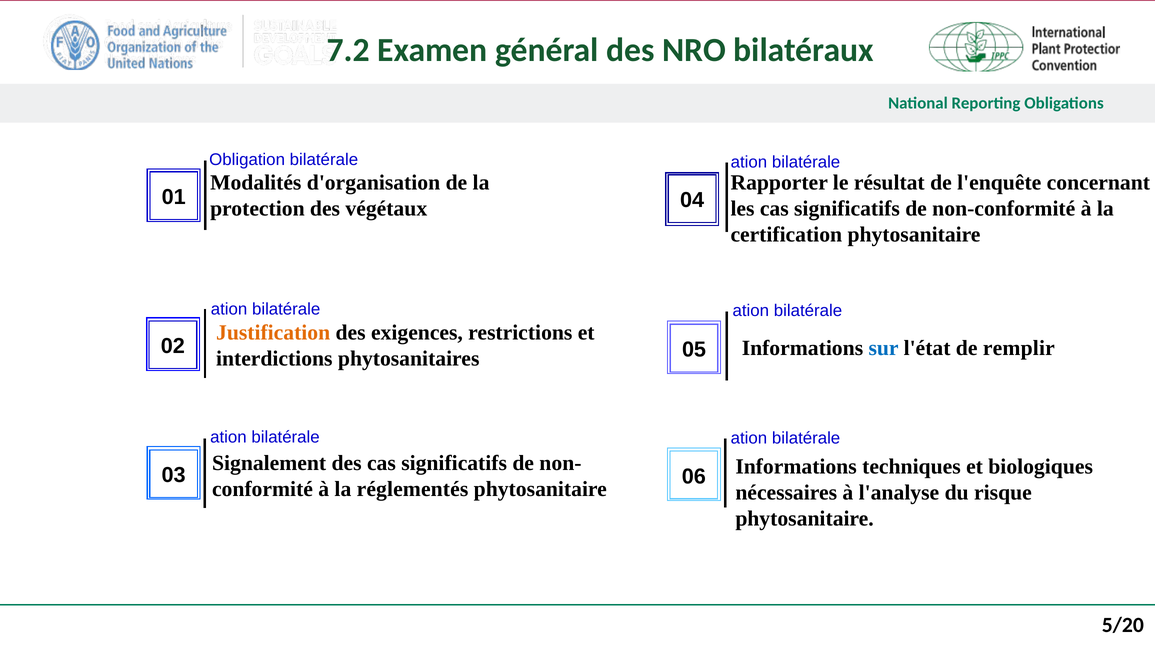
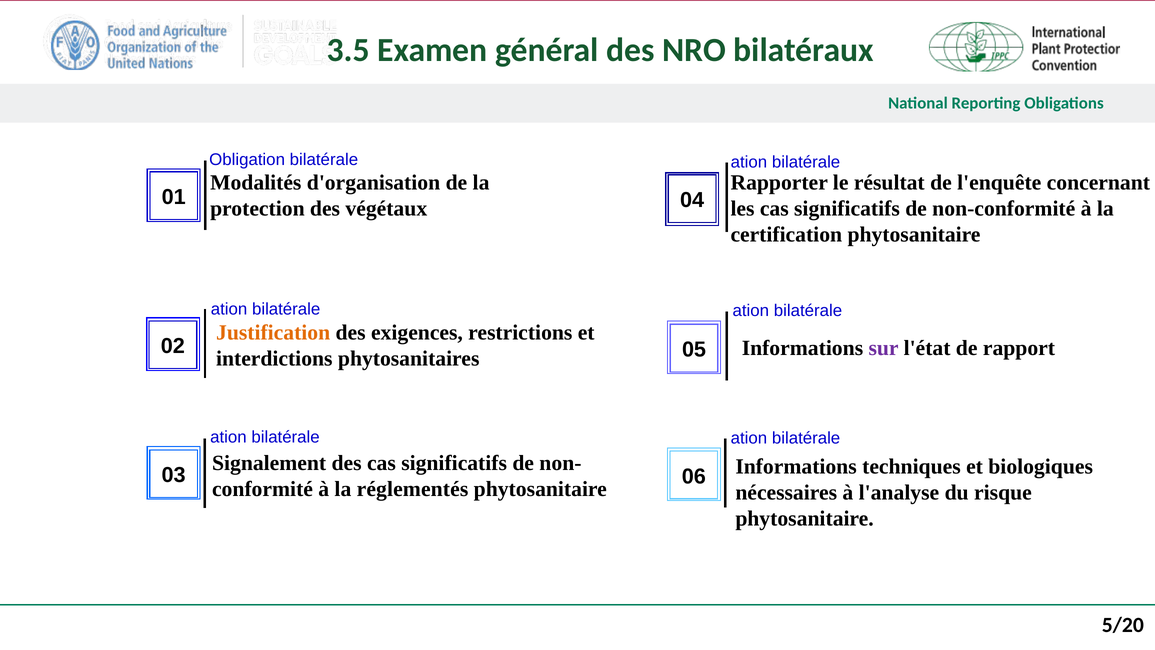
7.2: 7.2 -> 3.5 (348, 50)
sur colour: blue -> purple (884, 348)
remplir: remplir -> rapport (1019, 348)
